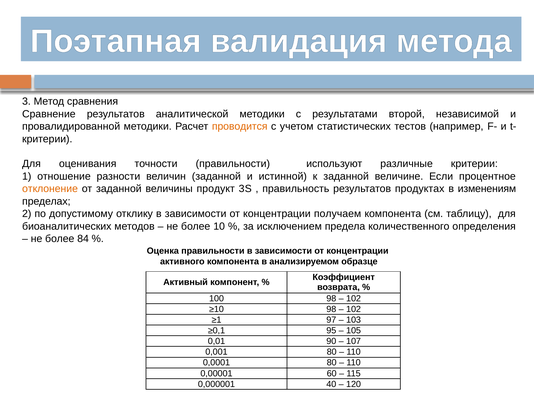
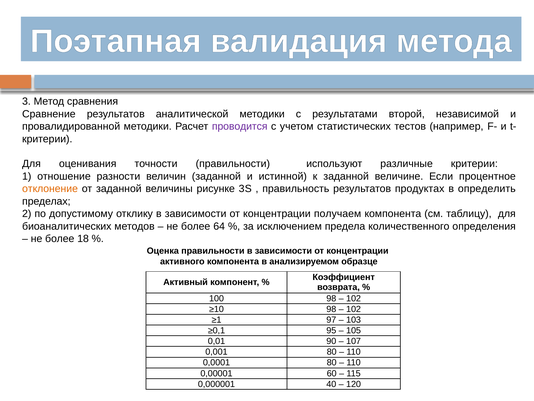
проводится colour: orange -> purple (240, 126)
продукт: продукт -> рисунке (216, 189)
изменениям: изменениям -> определить (487, 189)
10: 10 -> 64 (219, 226)
84: 84 -> 18 (83, 238)
